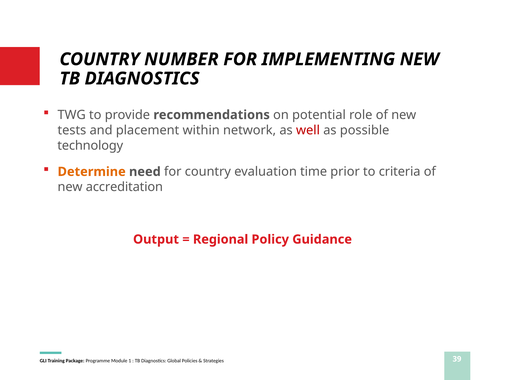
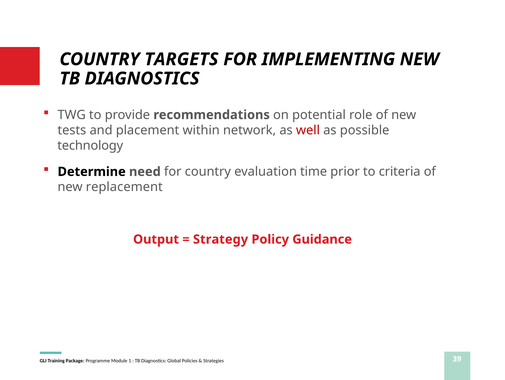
NUMBER: NUMBER -> TARGETS (181, 59)
Determine colour: orange -> black (92, 172)
accreditation: accreditation -> replacement (124, 187)
Regional: Regional -> Strategy (221, 239)
